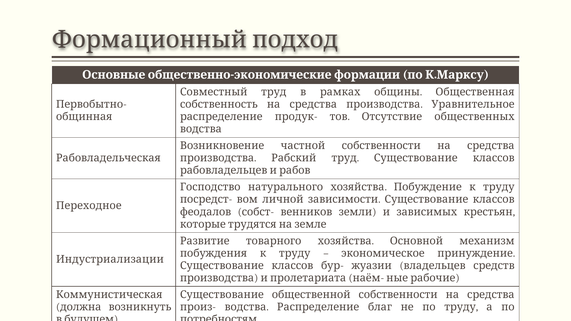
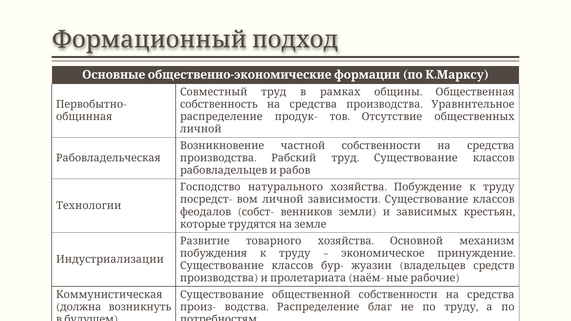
водства: водства -> личной (201, 129)
Переходное: Переходное -> Технологии (89, 206)
